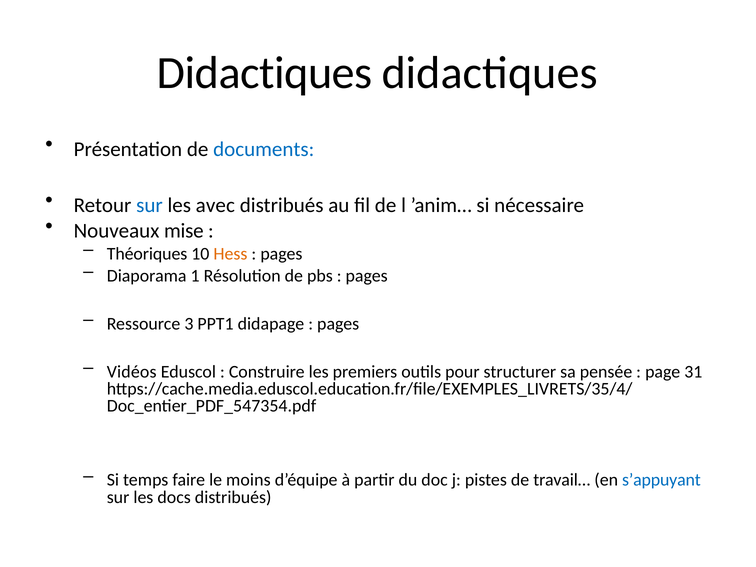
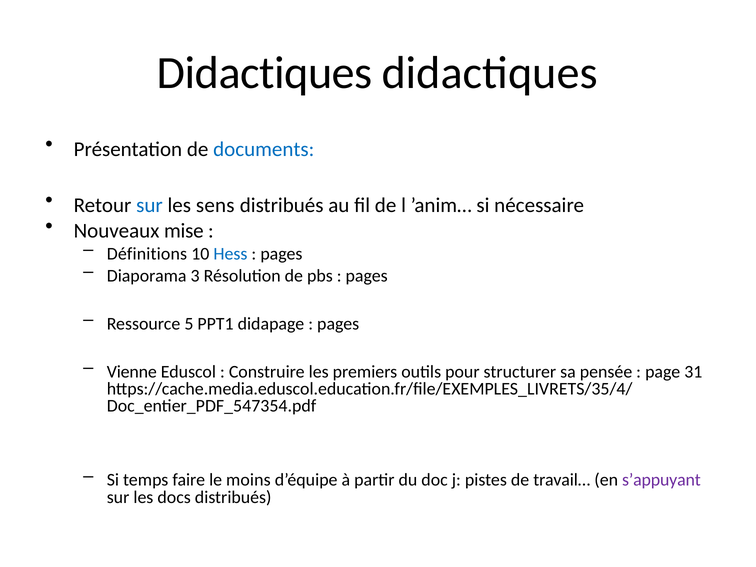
avec: avec -> sens (215, 205)
Théoriques: Théoriques -> Définitions (147, 254)
Hess colour: orange -> blue (230, 254)
1: 1 -> 3 (195, 276)
3: 3 -> 5 (189, 324)
Vidéos: Vidéos -> Vienne (132, 372)
s’appuyant colour: blue -> purple (661, 480)
